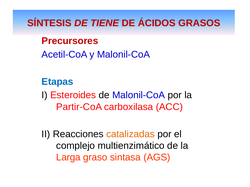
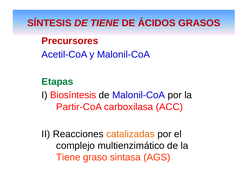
Etapas colour: blue -> green (57, 82)
Esteroides: Esteroides -> Biosíntesis (73, 95)
Larga: Larga -> Tiene (68, 158)
